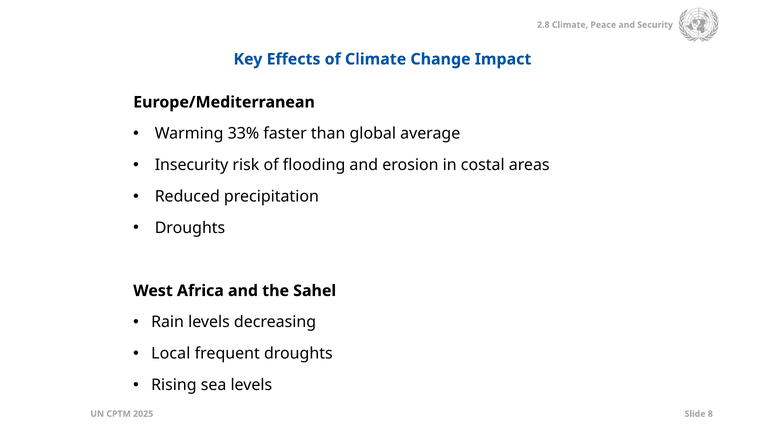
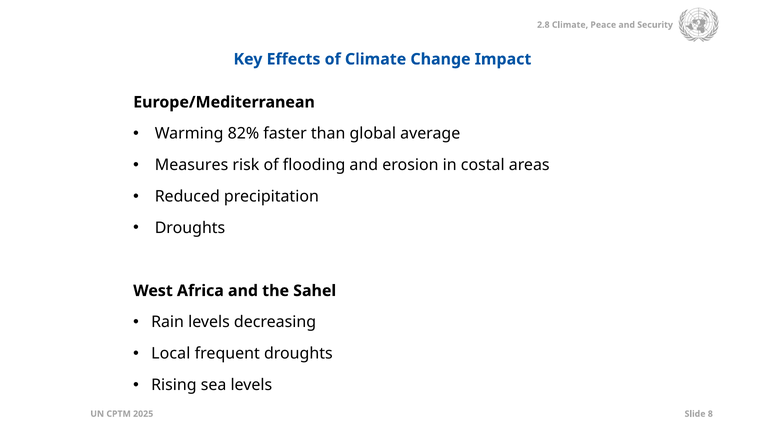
33%: 33% -> 82% (243, 133)
Insecurity: Insecurity -> Measures (192, 165)
